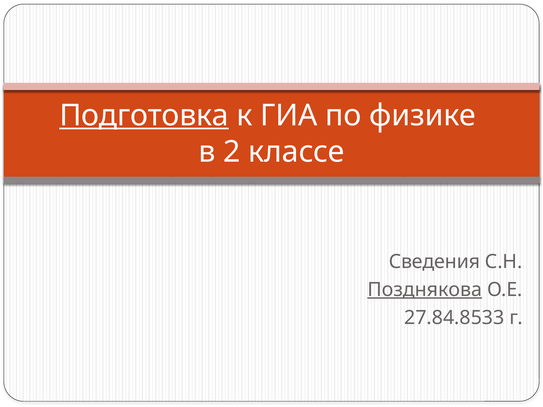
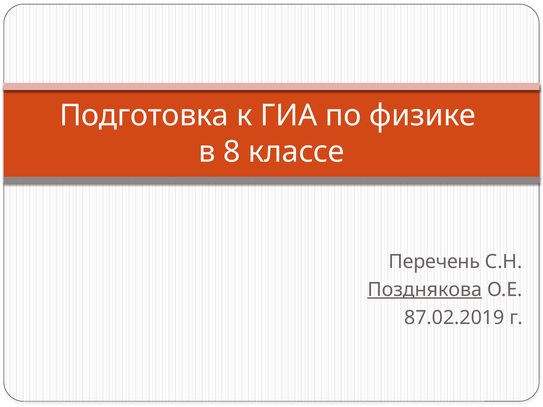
Подготовка underline: present -> none (144, 116)
2: 2 -> 8 (232, 152)
Сведения: Сведения -> Перечень (434, 262)
27.84.8533: 27.84.8533 -> 87.02.2019 (454, 318)
